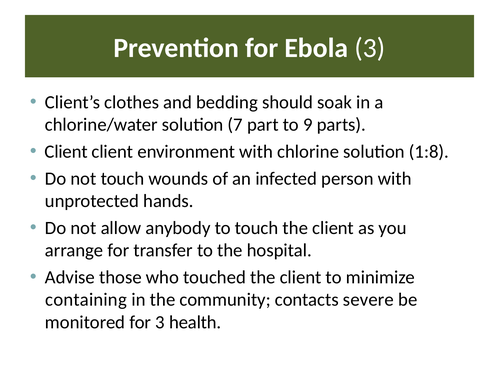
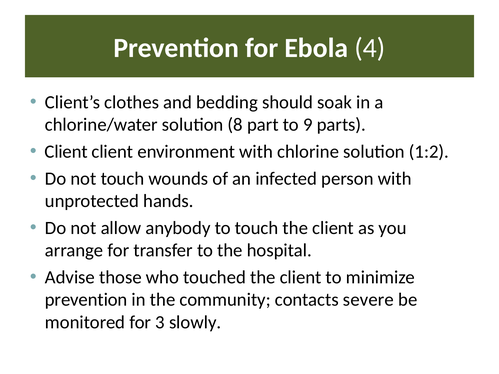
Ebola 3: 3 -> 4 (370, 48)
7: 7 -> 8 (235, 125)
1:8: 1:8 -> 1:2 (429, 152)
containing: containing -> prevention (86, 300)
health: health -> slowly (195, 322)
